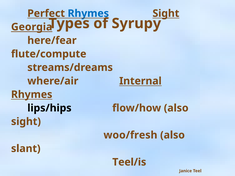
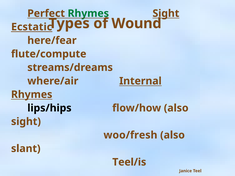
Rhymes colour: blue -> green (88, 13)
Syrupy: Syrupy -> Wound (136, 23)
Georgia: Georgia -> Ecstatic (32, 27)
